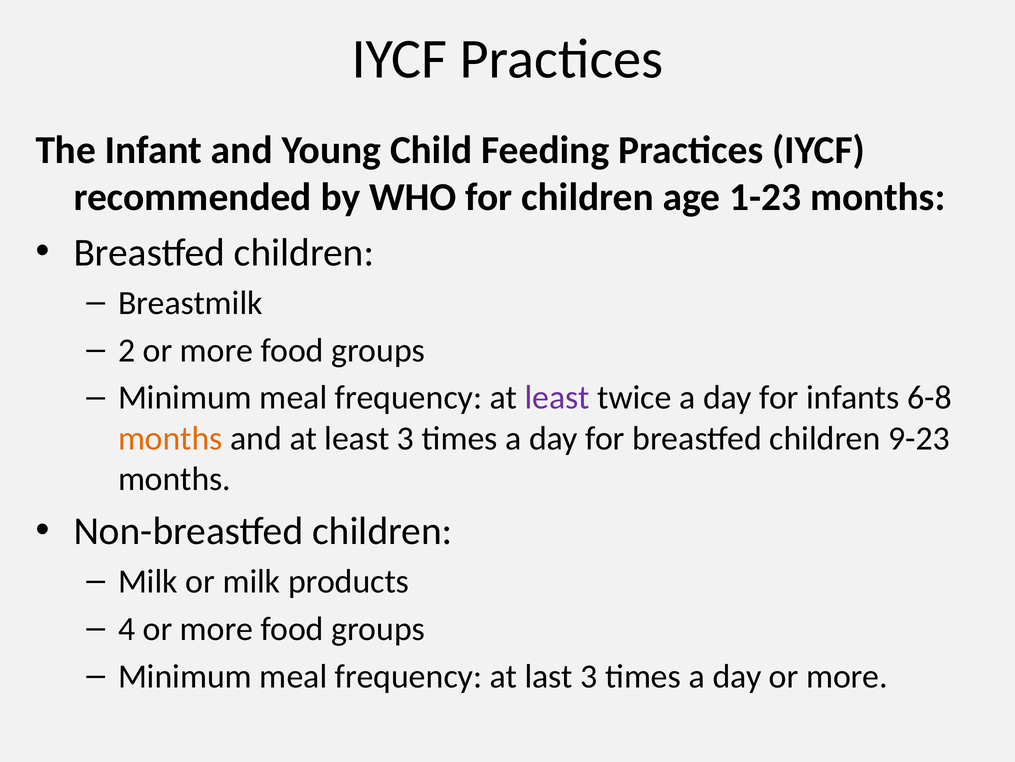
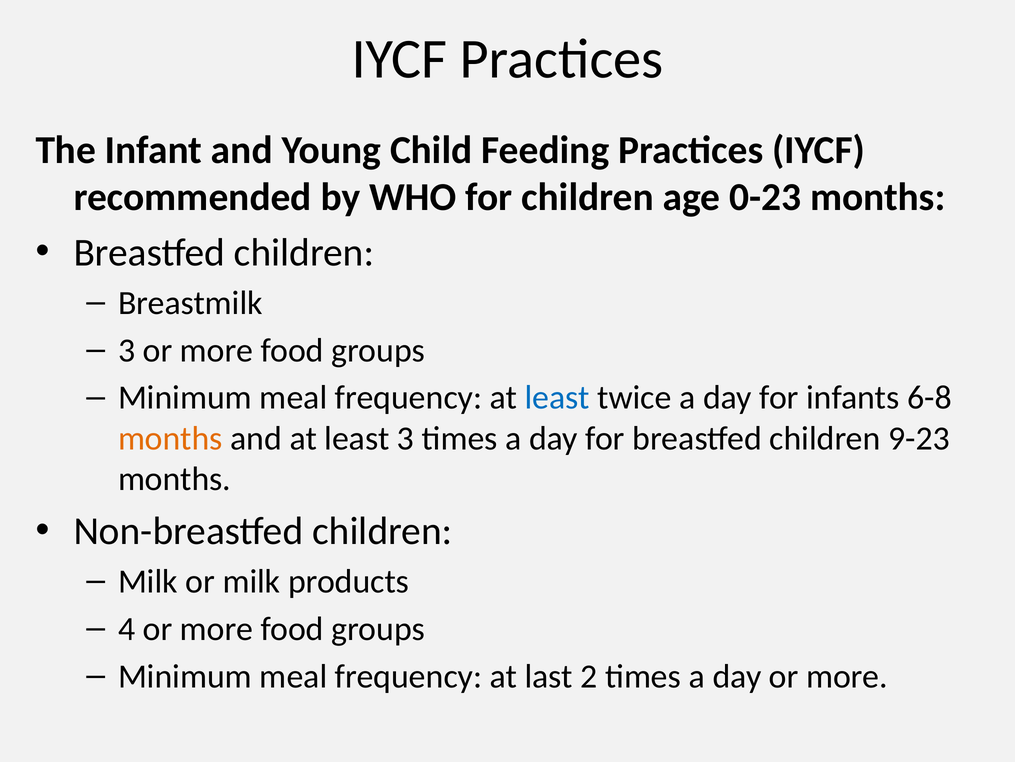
1-23: 1-23 -> 0-23 (765, 197)
2: 2 -> 3 (127, 350)
least colour: purple -> blue (557, 397)
last 3: 3 -> 2 (589, 676)
